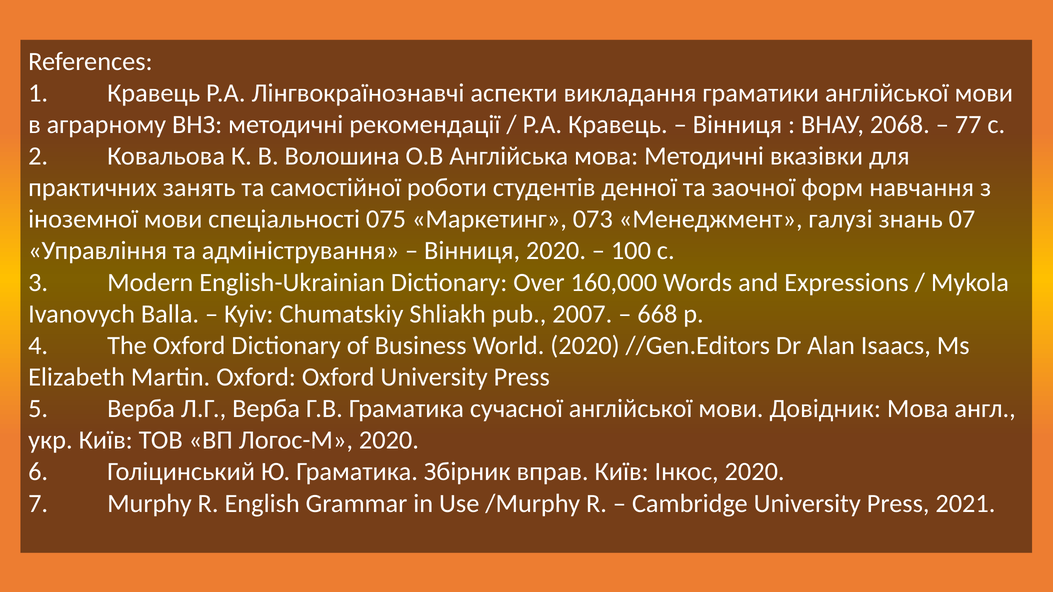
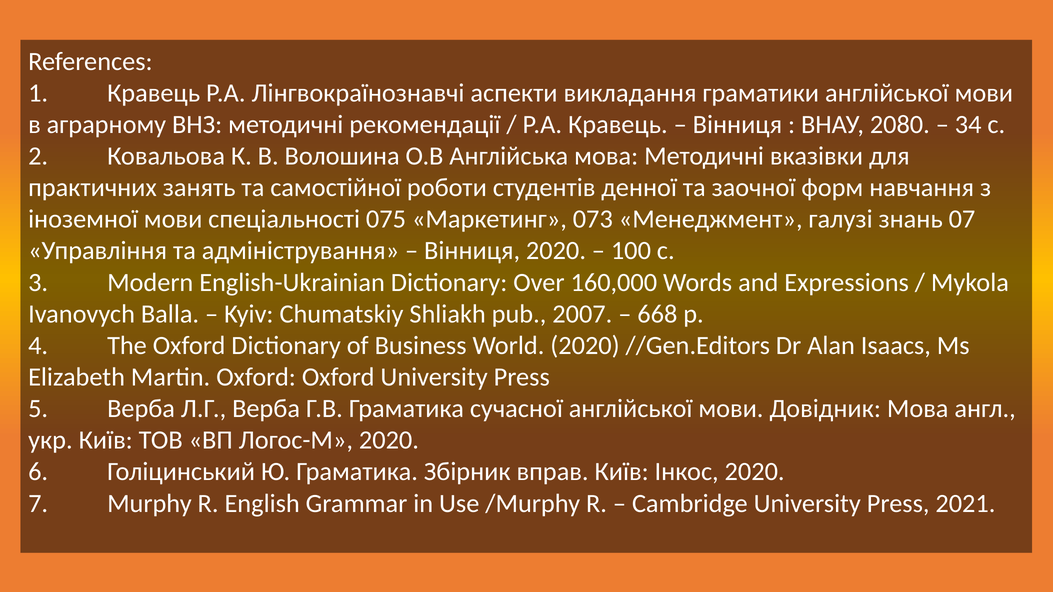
2068: 2068 -> 2080 (900, 125)
77: 77 -> 34 (968, 125)
